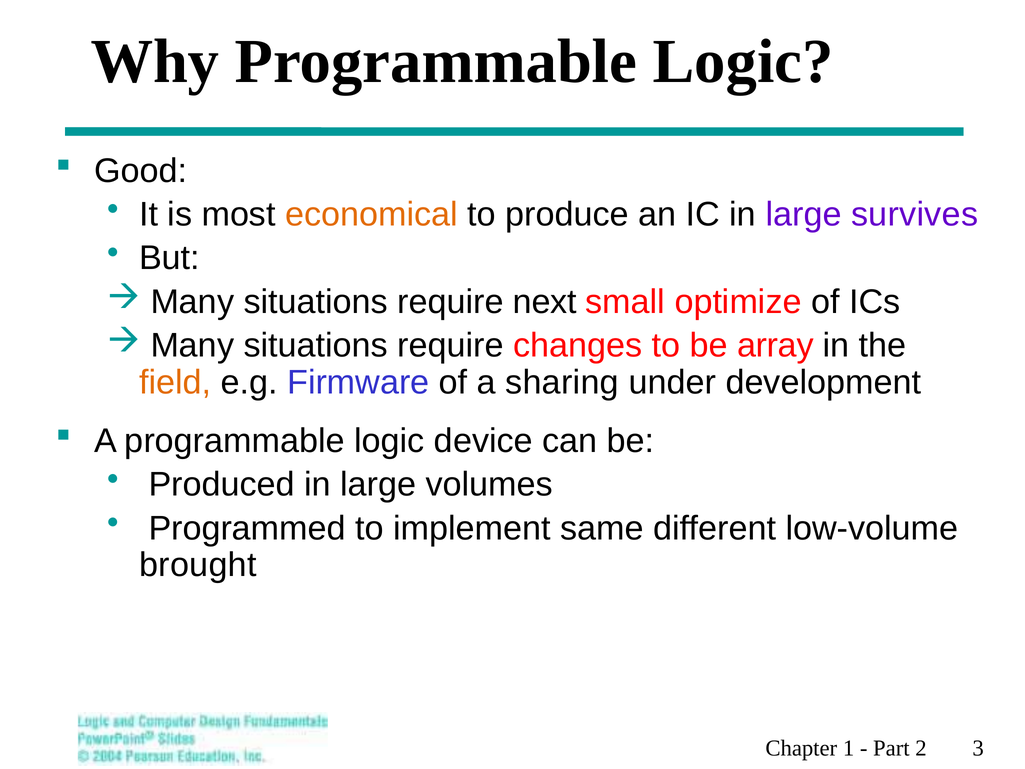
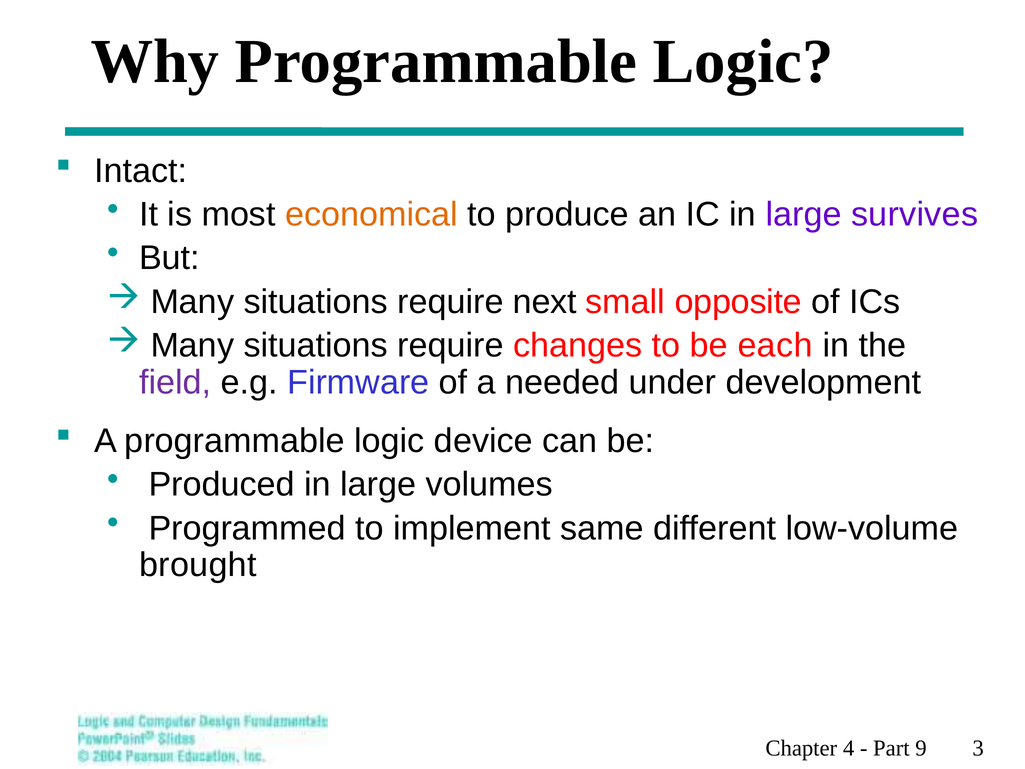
Good: Good -> Intact (141, 171)
optimize: optimize -> opposite (738, 302)
array: array -> each (775, 346)
field colour: orange -> purple (175, 382)
sharing: sharing -> needed (562, 382)
1: 1 -> 4 (849, 748)
2: 2 -> 9 (921, 748)
